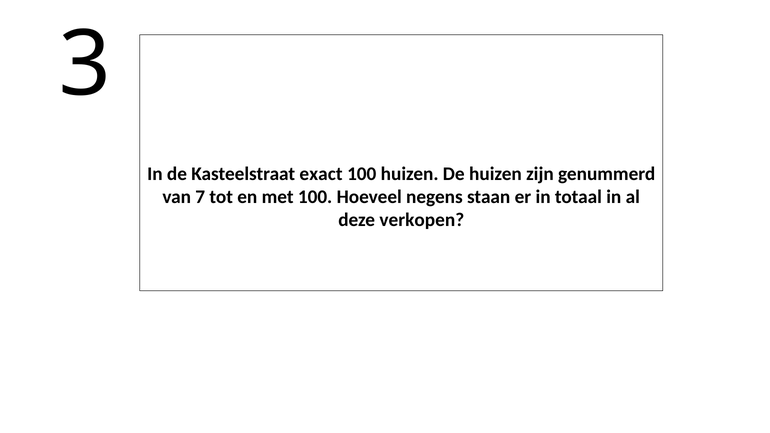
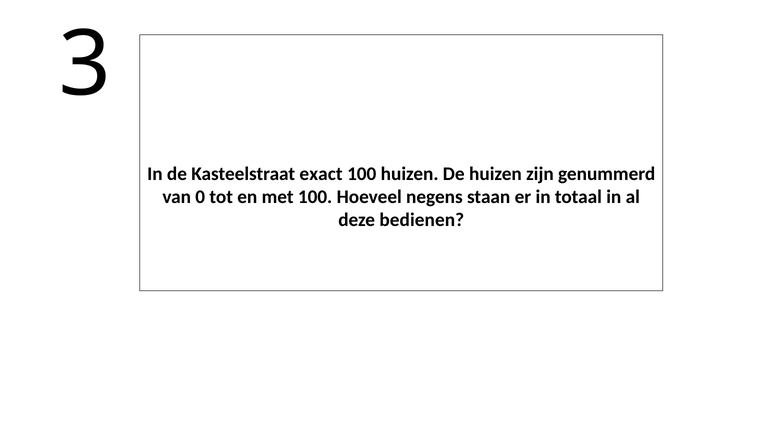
7: 7 -> 0 (200, 197)
verkopen: verkopen -> bedienen (422, 220)
